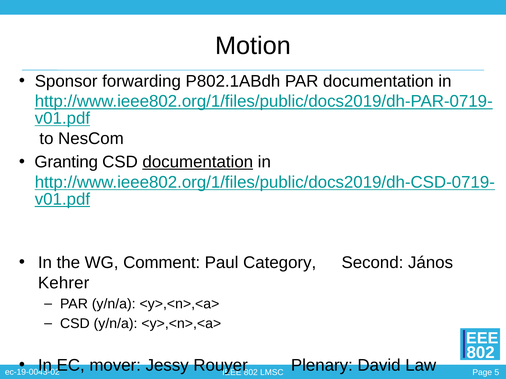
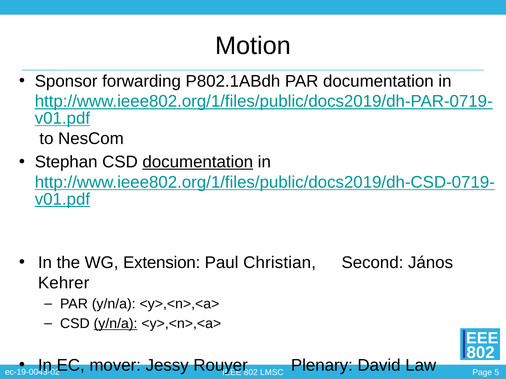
Granting: Granting -> Stephan (66, 162)
Comment: Comment -> Extension (162, 263)
Category: Category -> Christian (280, 263)
y/n/a underline: none -> present (116, 324)
